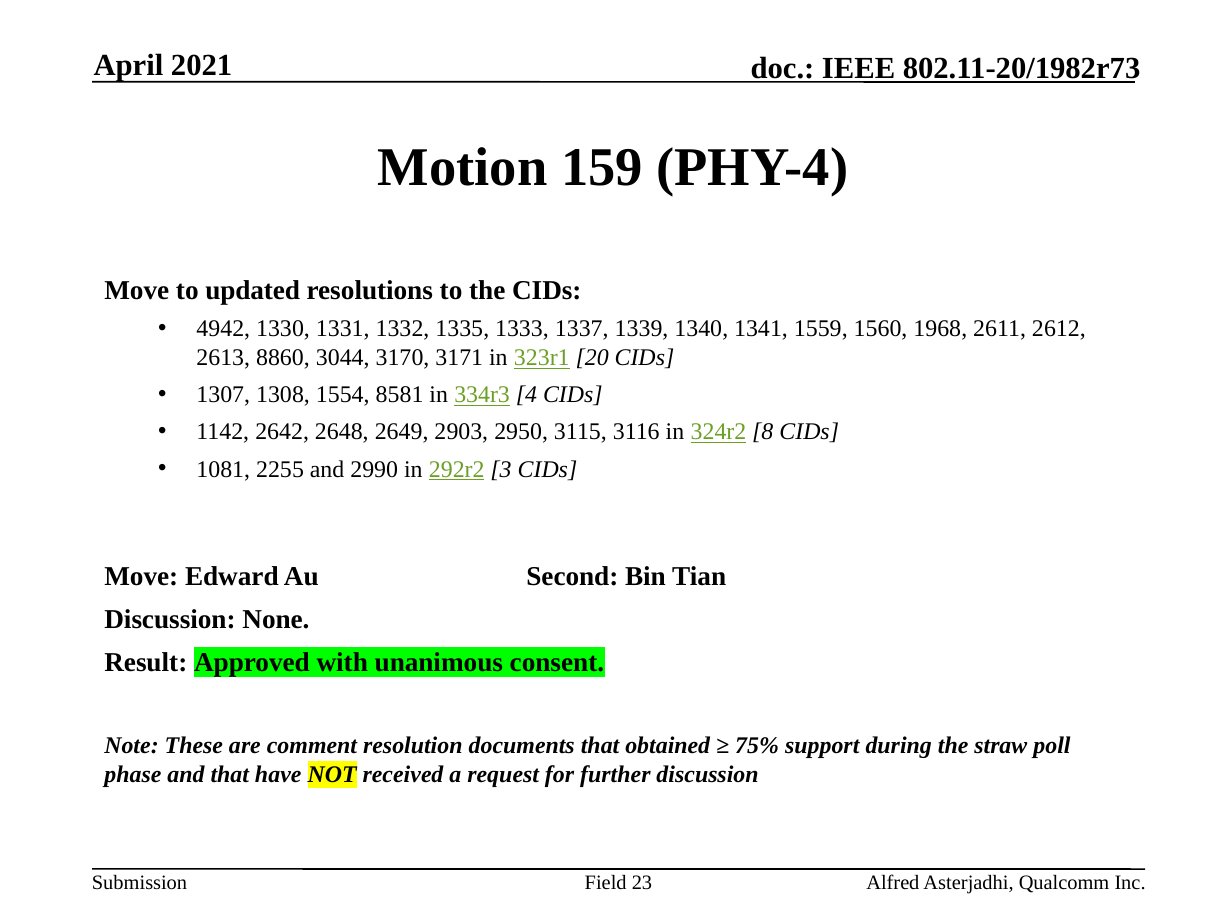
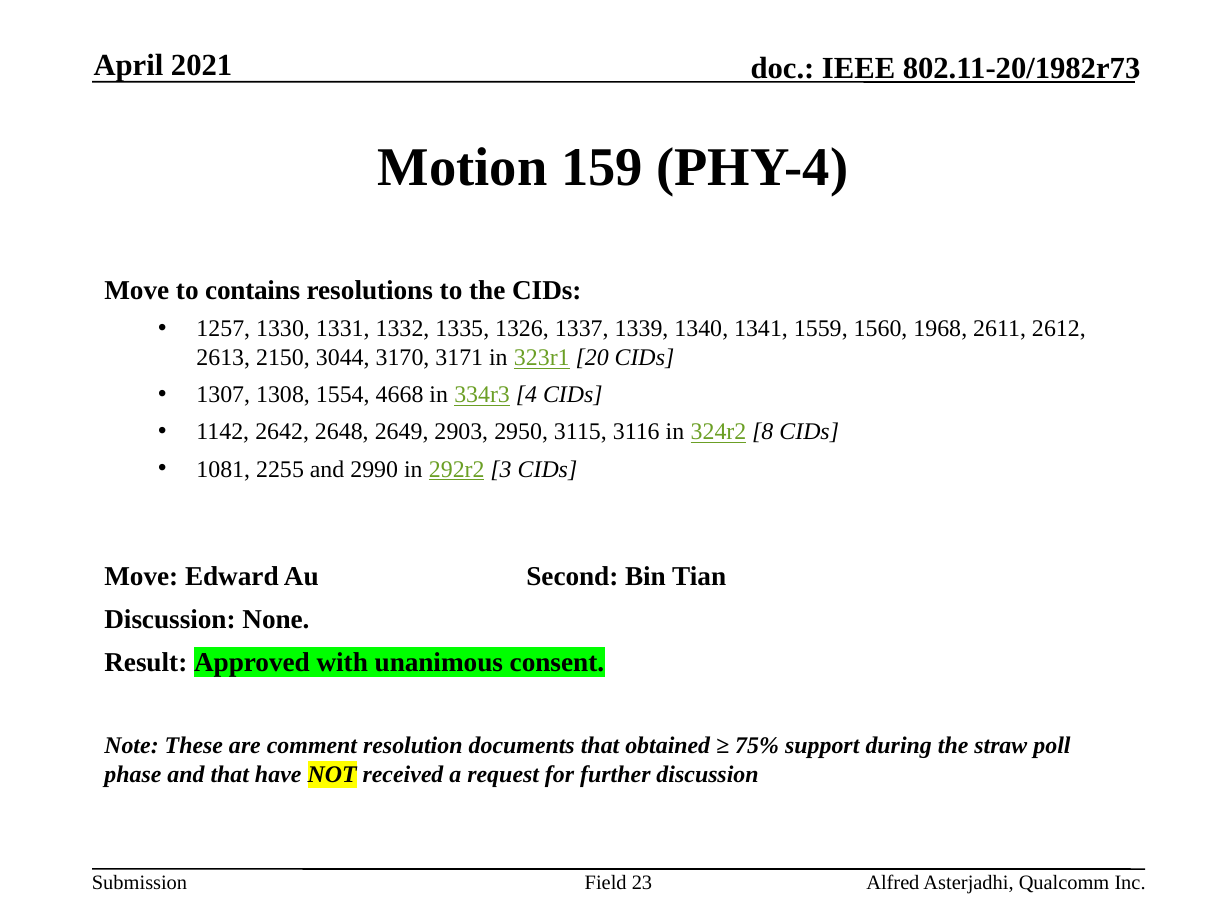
updated: updated -> contains (253, 290)
4942: 4942 -> 1257 (223, 329)
1333: 1333 -> 1326 (522, 329)
8860: 8860 -> 2150 (283, 358)
8581: 8581 -> 4668 (400, 395)
